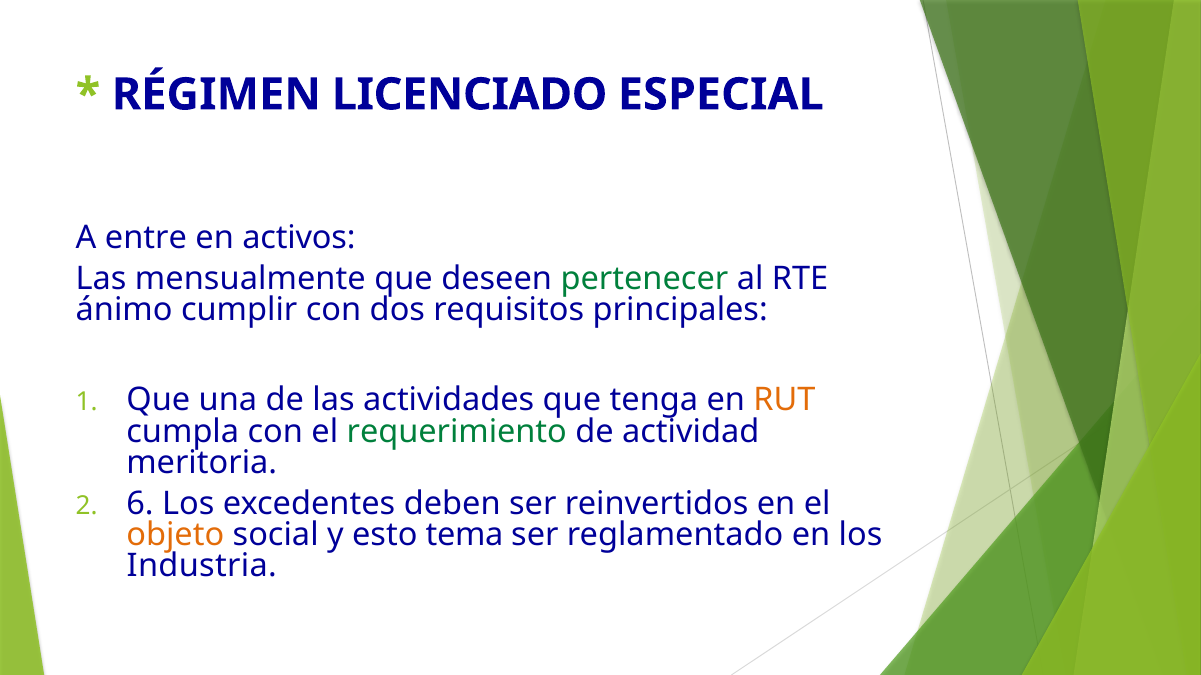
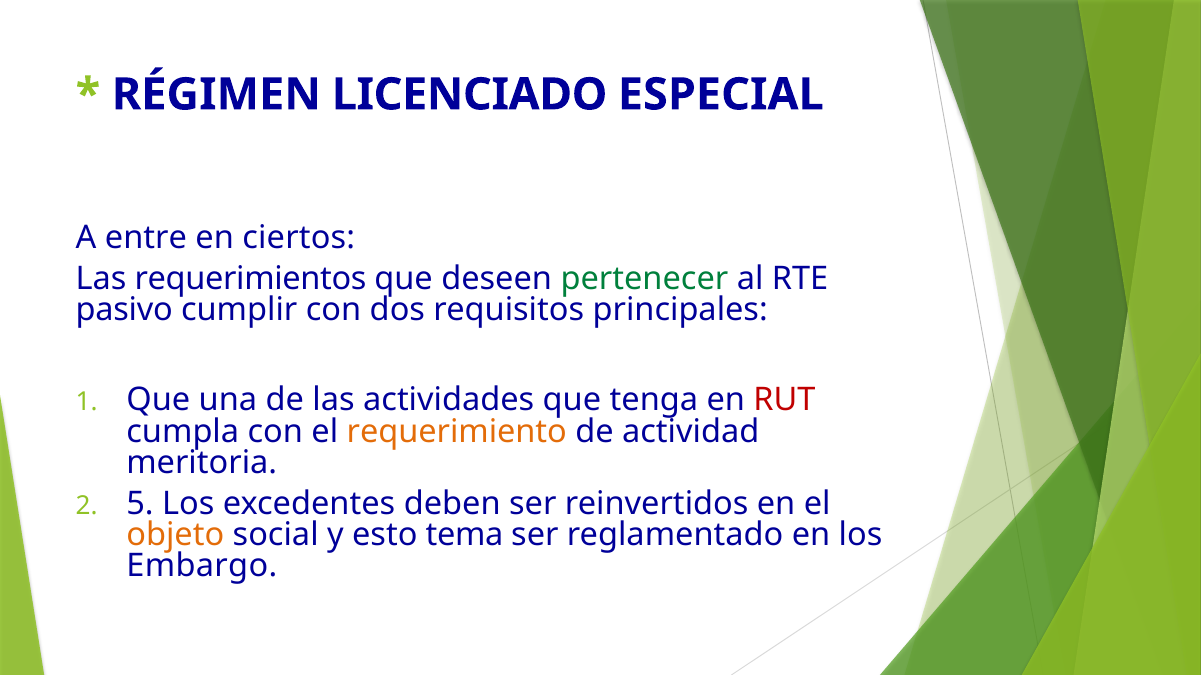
activos: activos -> ciertos (299, 238)
mensualmente: mensualmente -> requerimientos (251, 279)
ánimo: ánimo -> pasivo (124, 310)
RUT colour: orange -> red (785, 400)
requerimiento colour: green -> orange (457, 432)
6: 6 -> 5 (140, 504)
Industria: Industria -> Embargo (202, 566)
